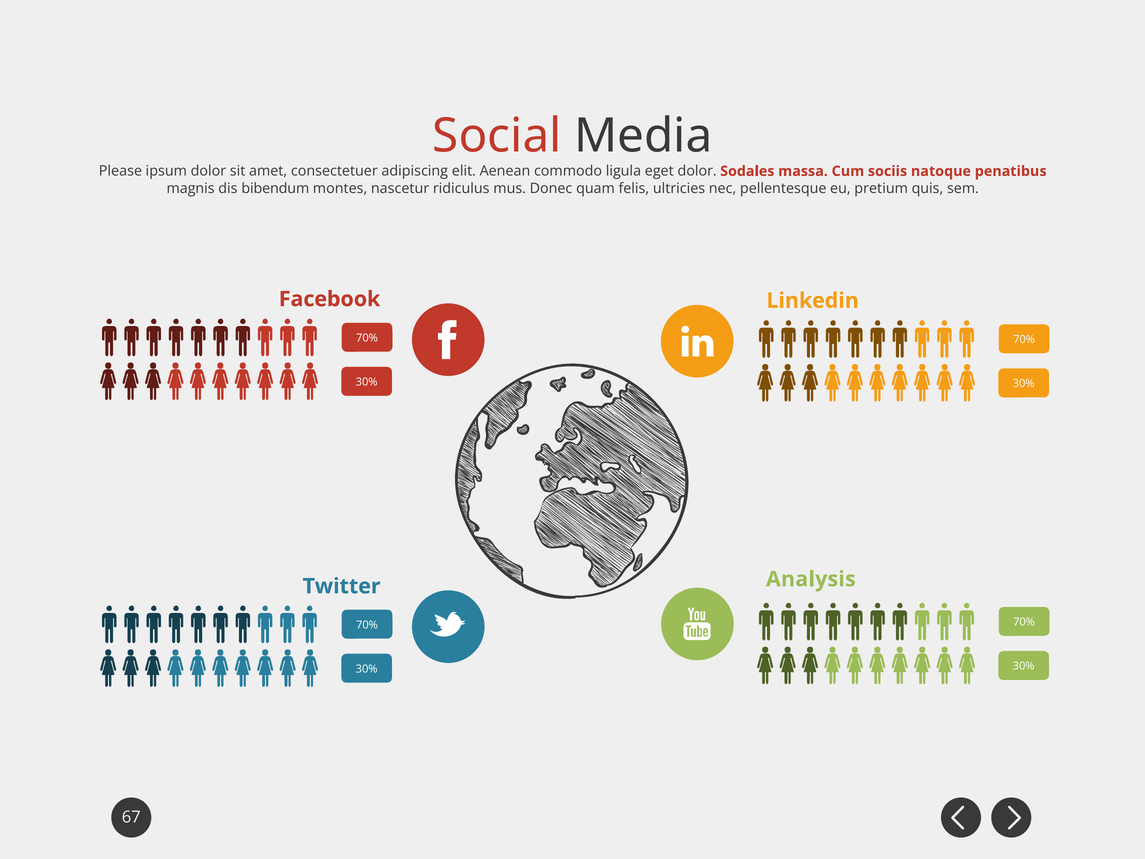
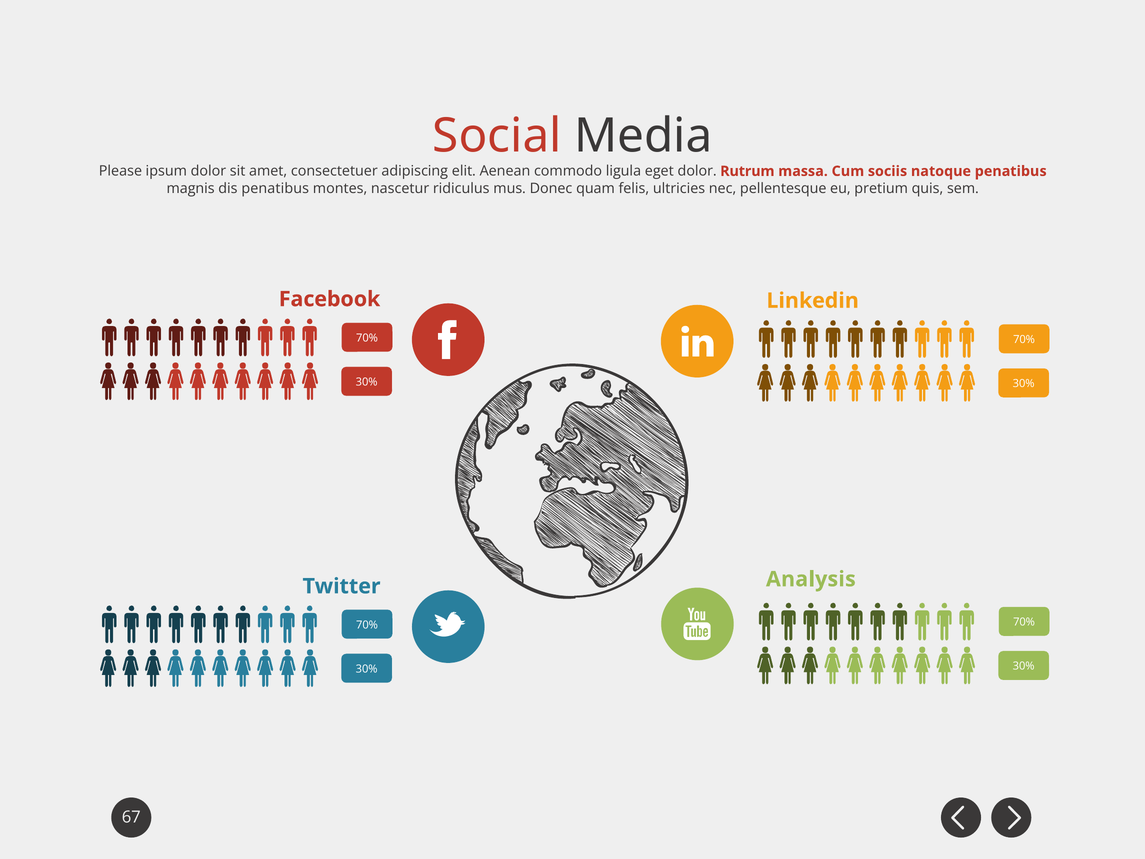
Sodales: Sodales -> Rutrum (747, 171)
dis bibendum: bibendum -> penatibus (275, 188)
